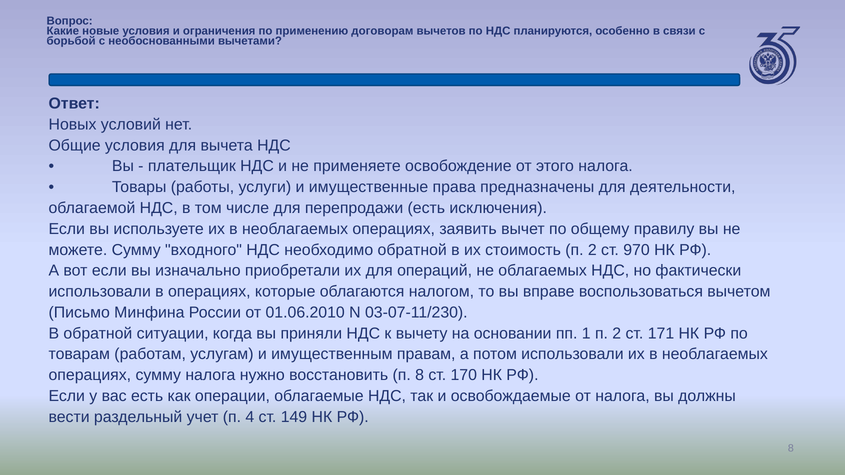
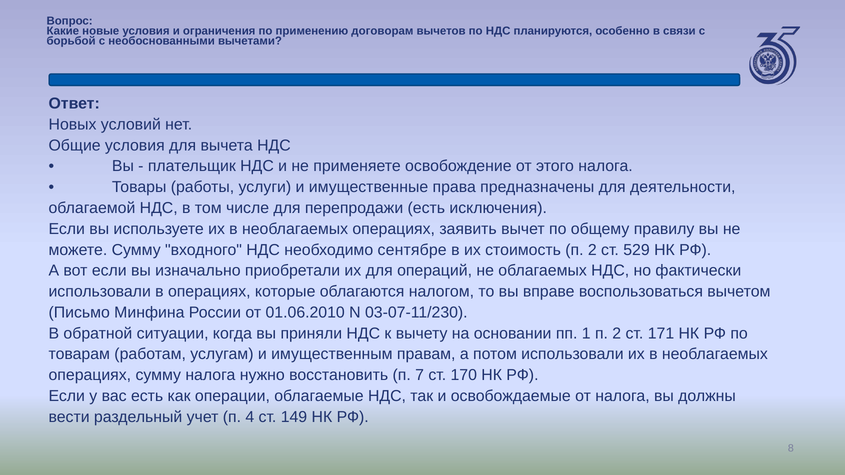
необходимо обратной: обратной -> сентябре (412, 250)
970: 970 -> 529 (637, 250)
п 8: 8 -> 7 (420, 375)
